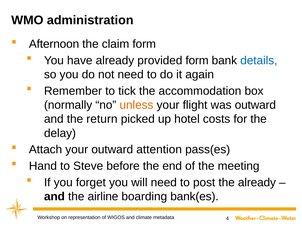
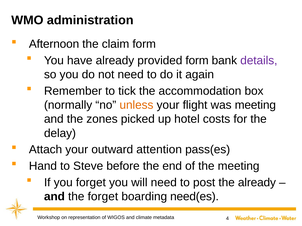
details colour: blue -> purple (259, 61)
was outward: outward -> meeting (255, 105)
return: return -> zones (102, 119)
the airline: airline -> forget (103, 197)
bank(es: bank(es -> need(es (194, 197)
